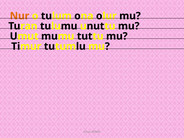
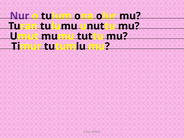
Nur colour: orange -> purple (20, 16)
